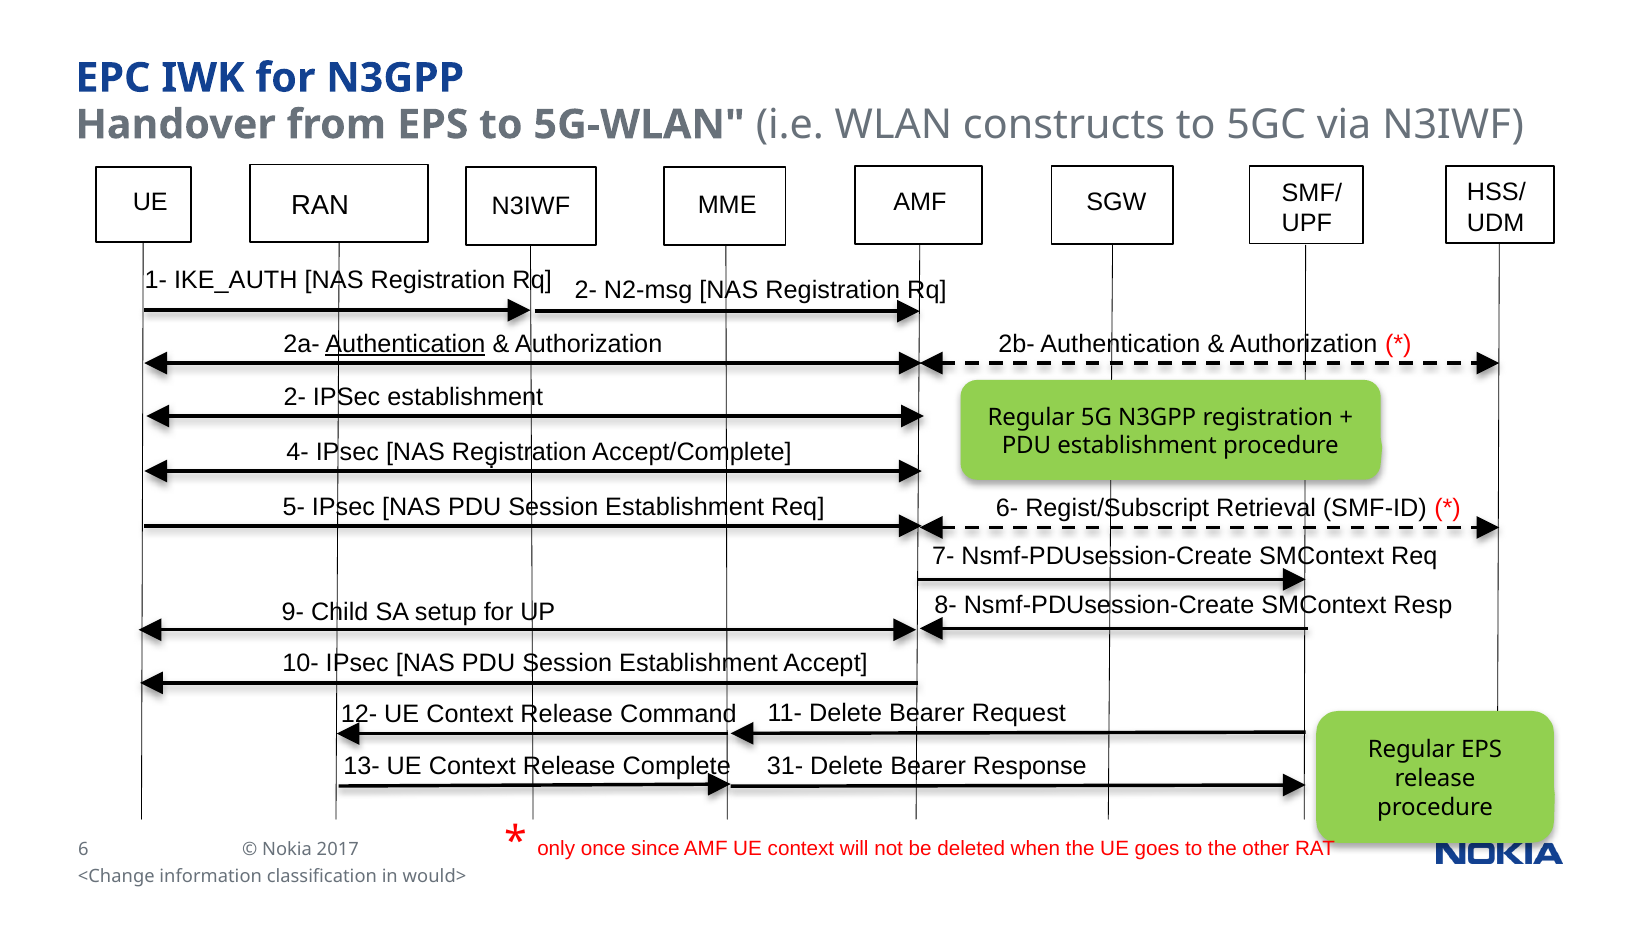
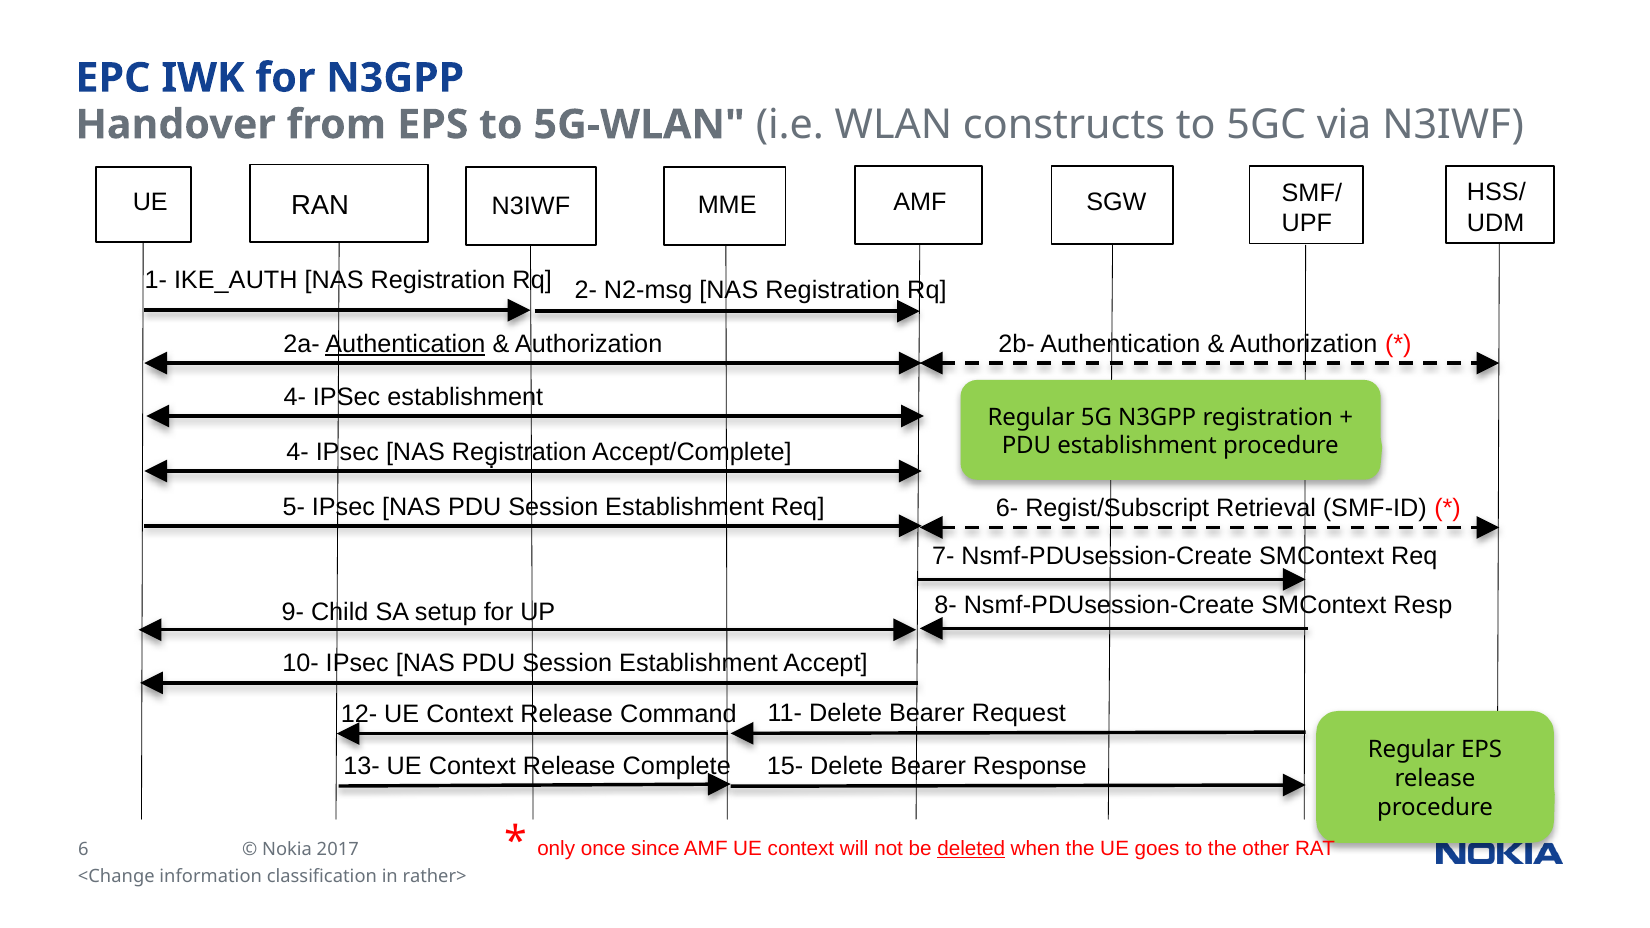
2-: 2- -> 4- (295, 397)
31-: 31- -> 15- (785, 766)
deleted underline: none -> present (971, 849)
would>: would> -> rather> (435, 877)
